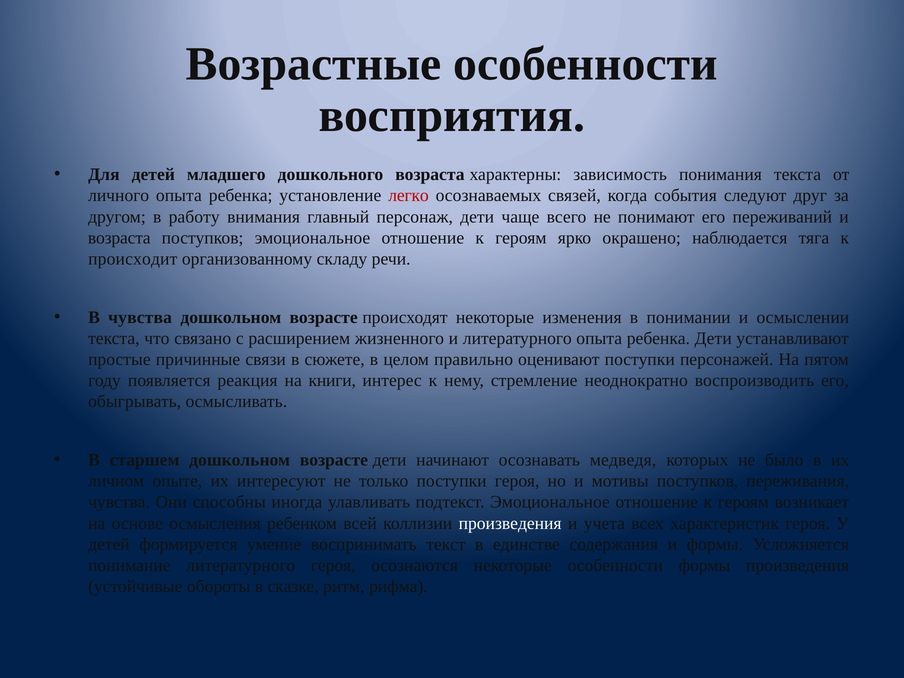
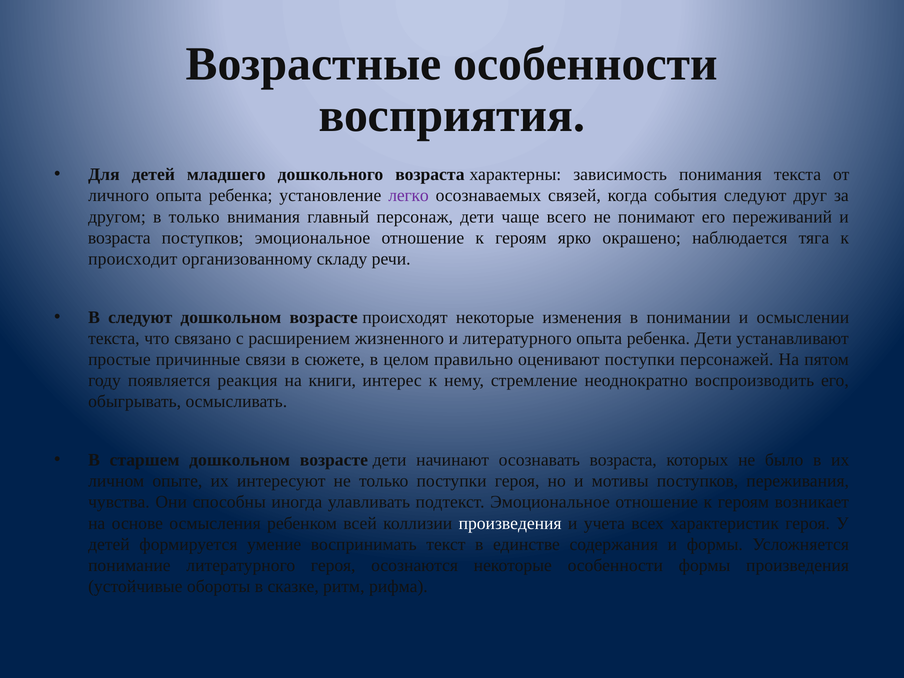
легко colour: red -> purple (409, 196)
в работу: работу -> только (194, 217)
В чувства: чувства -> следуют (140, 317)
осознавать медведя: медведя -> возраста (623, 460)
